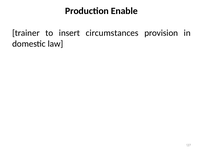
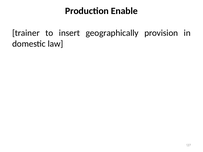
circumstances: circumstances -> geographically (112, 33)
